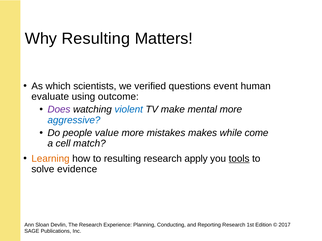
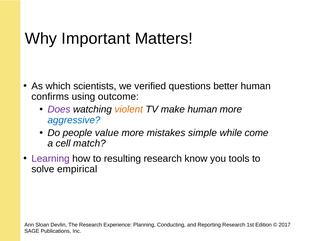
Why Resulting: Resulting -> Important (96, 39)
event: event -> better (226, 86)
evaluate: evaluate -> confirms (50, 97)
violent colour: blue -> orange (129, 110)
make mental: mental -> human (202, 110)
makes: makes -> simple (203, 133)
Learning colour: orange -> purple (50, 159)
apply: apply -> know (196, 159)
tools underline: present -> none (239, 159)
evidence: evidence -> empirical (77, 170)
